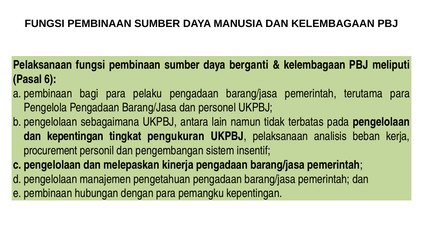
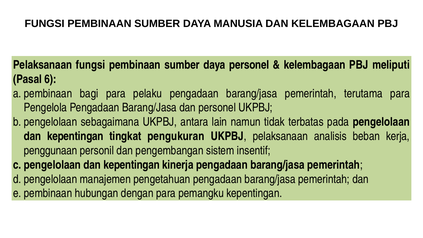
daya berganti: berganti -> personel (249, 65)
procurement: procurement -> penggunaan (51, 150)
melepaskan: melepaskan -> kepentingan (132, 165)
